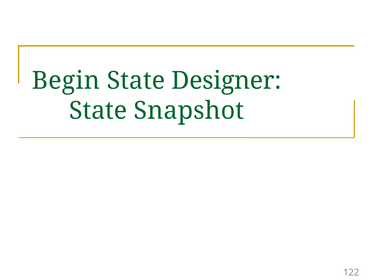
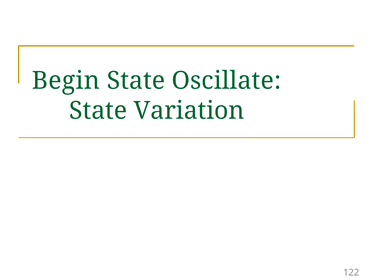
Designer: Designer -> Oscillate (226, 81)
Snapshot: Snapshot -> Variation (189, 111)
